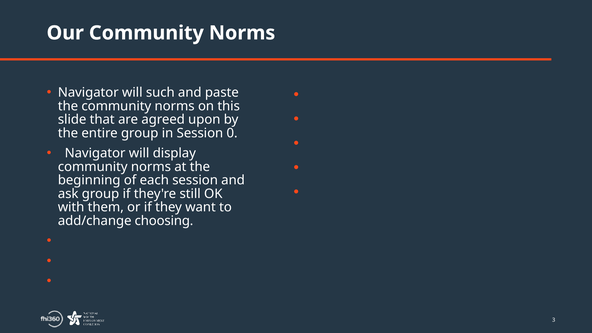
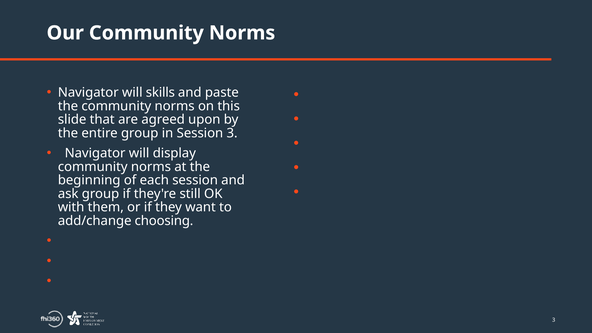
such: such -> skills (160, 93)
Session 0: 0 -> 3 (232, 133)
